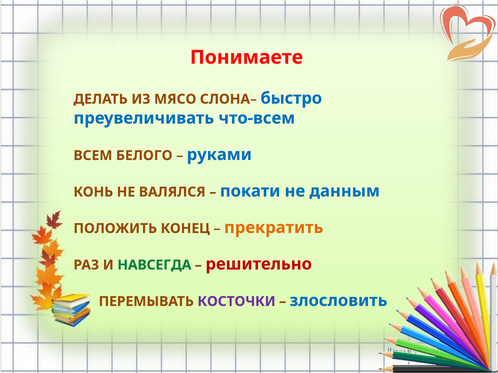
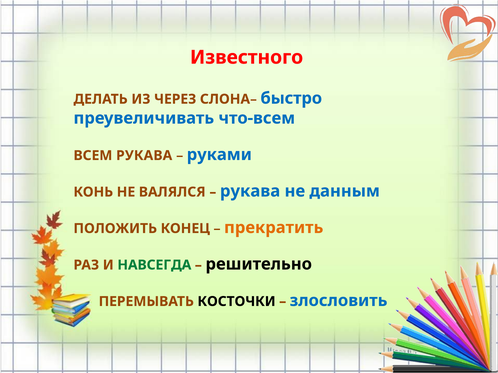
Понимаете: Понимаете -> Известного (247, 57)
МЯСО: МЯСО -> ЧЕРЕЗ (175, 99)
ВСЕМ БЕЛОГО: БЕЛОГО -> РУКАВА (144, 156)
покати: покати -> рукава (250, 191)
решительно colour: red -> black (259, 264)
КОСТОЧКИ colour: purple -> black (237, 302)
